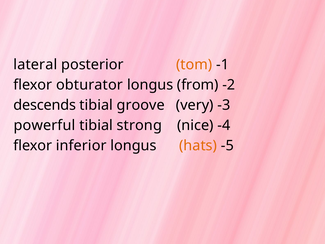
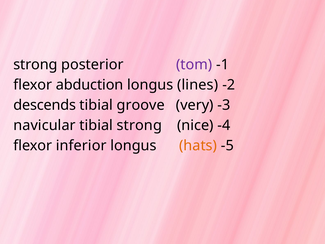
lateral: lateral -> strong (35, 65)
tom colour: orange -> purple (194, 65)
obturator: obturator -> abduction (90, 85)
from: from -> lines (198, 85)
powerful: powerful -> navicular (45, 125)
